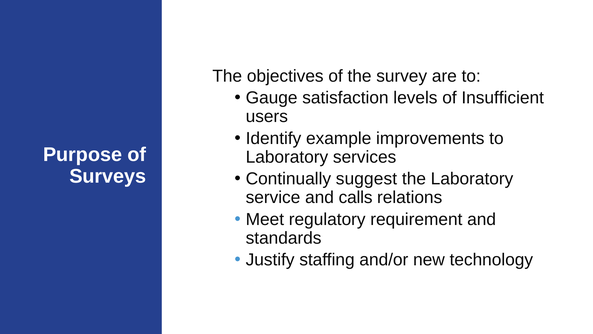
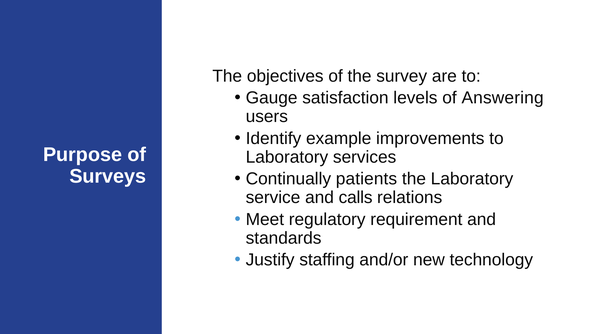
Insufficient: Insufficient -> Answering (503, 98)
suggest: suggest -> patients (366, 179)
